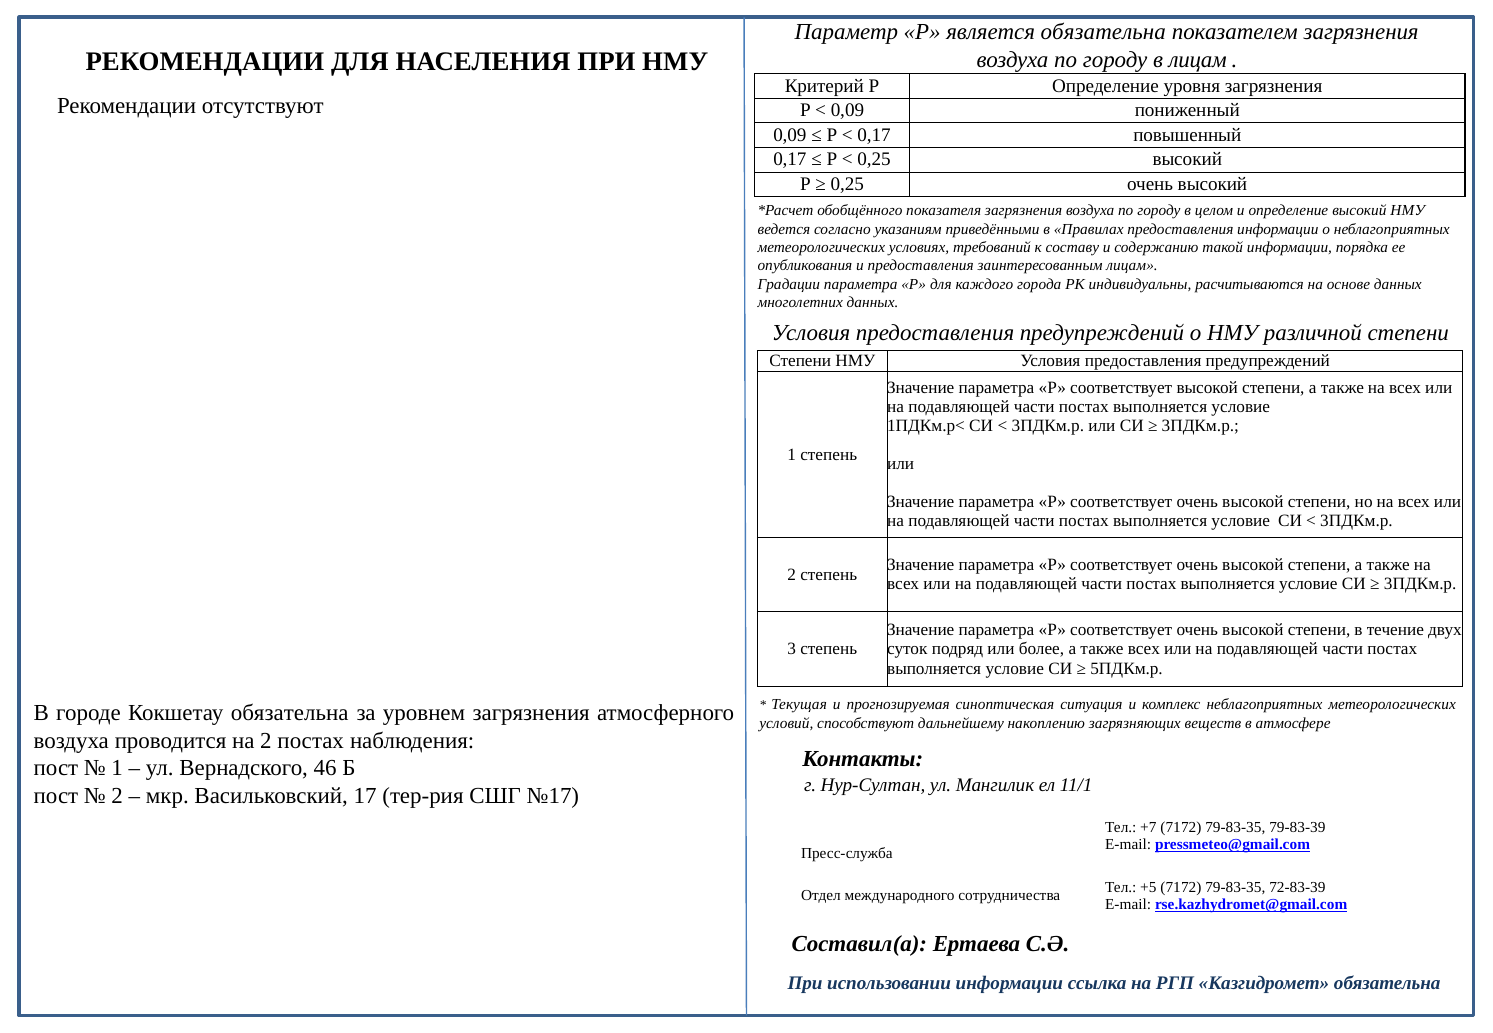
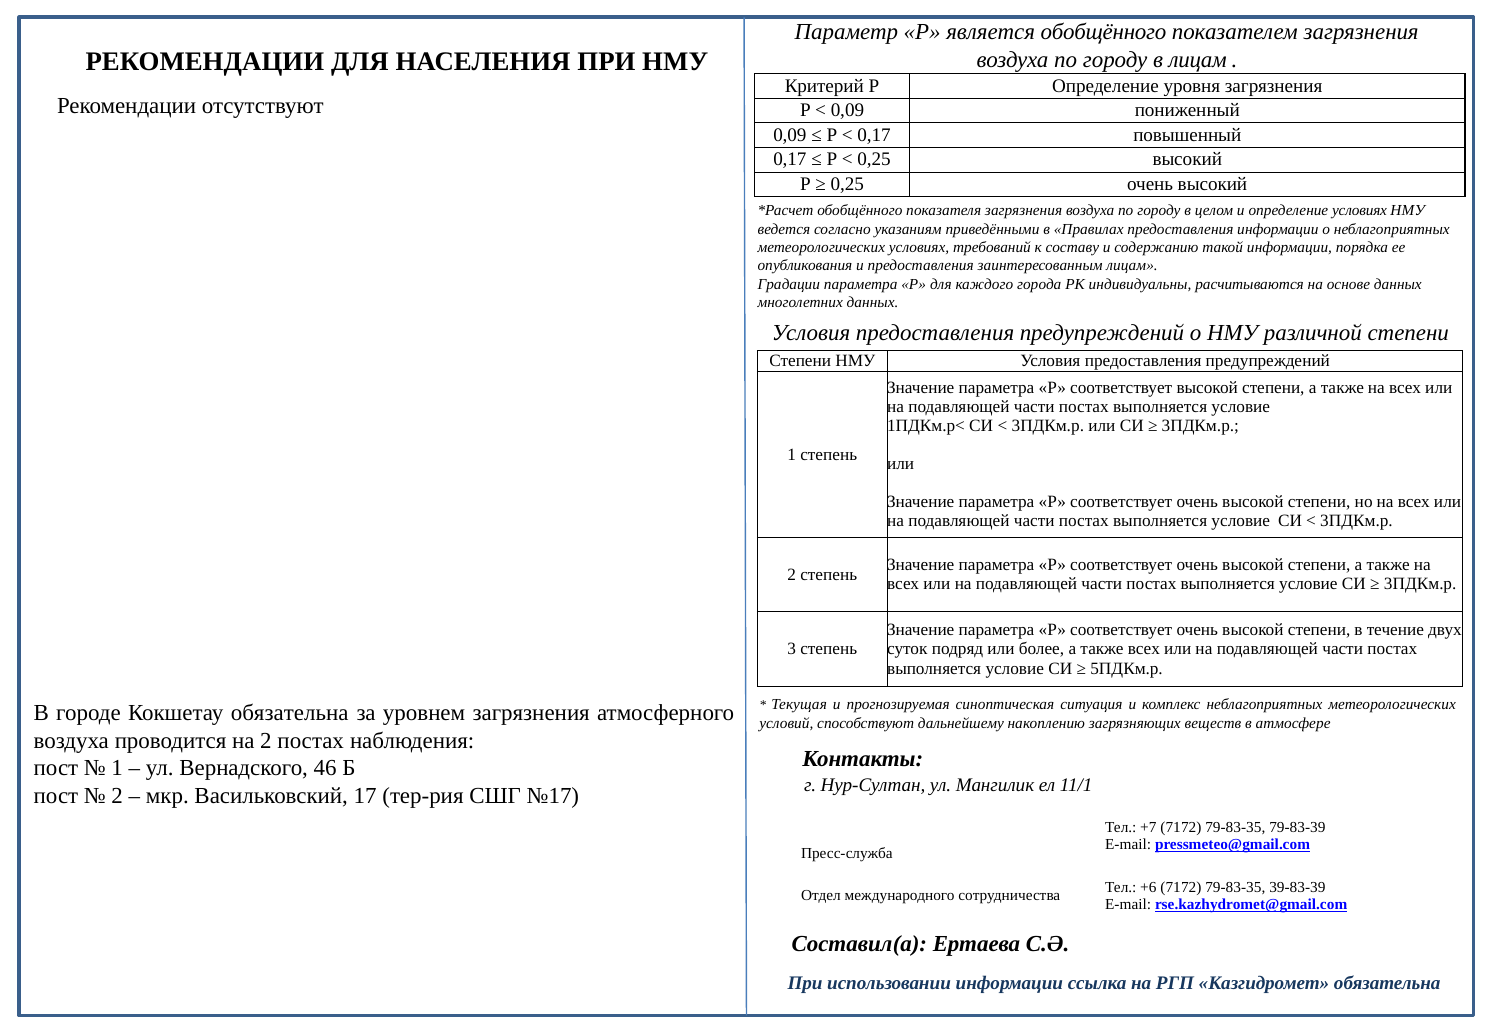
является обязательна: обязательна -> обобщённого (1103, 32)
определение высокий: высокий -> условиях (1360, 211)
+5: +5 -> +6 (1148, 888)
72-83-39: 72-83-39 -> 39-83-39 (1297, 888)
